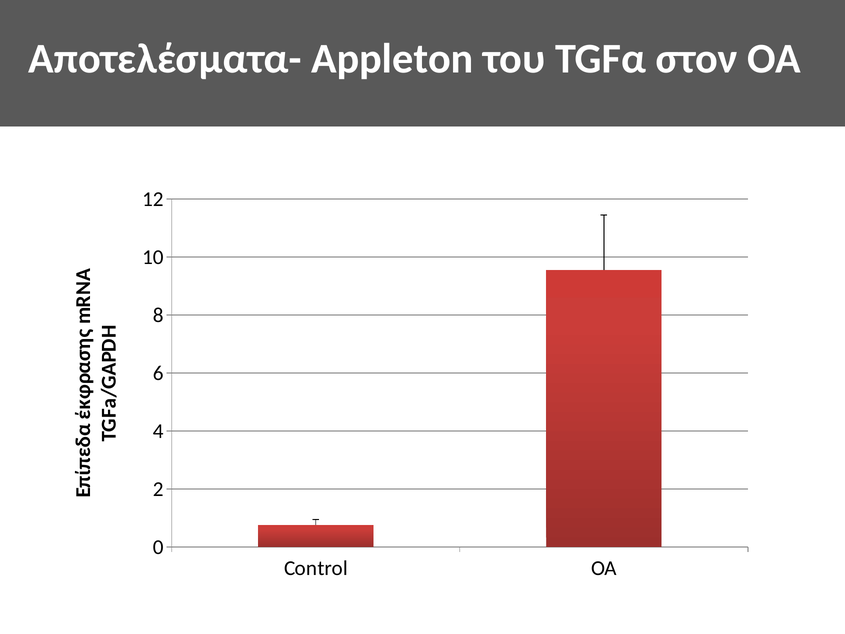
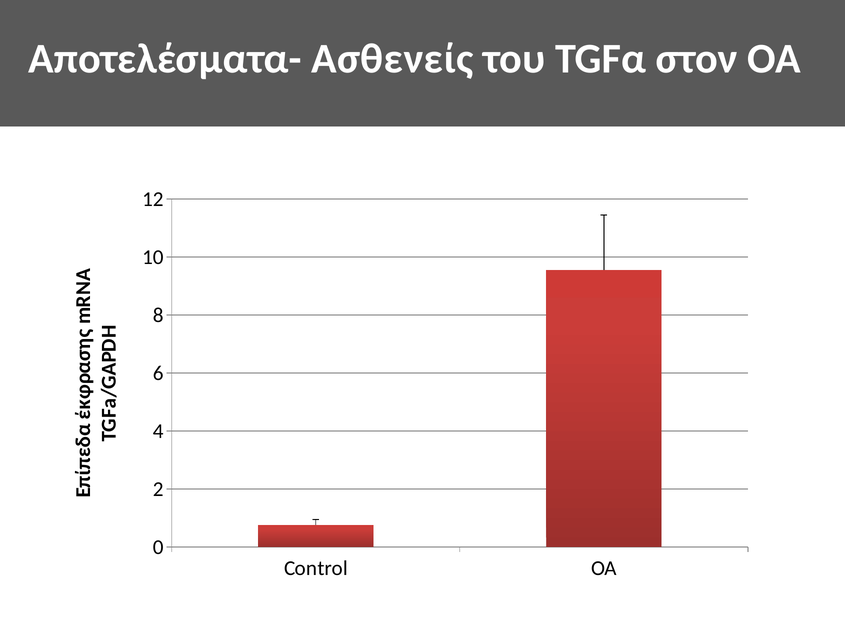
Appleton: Appleton -> Ασθενείς (392, 59)
